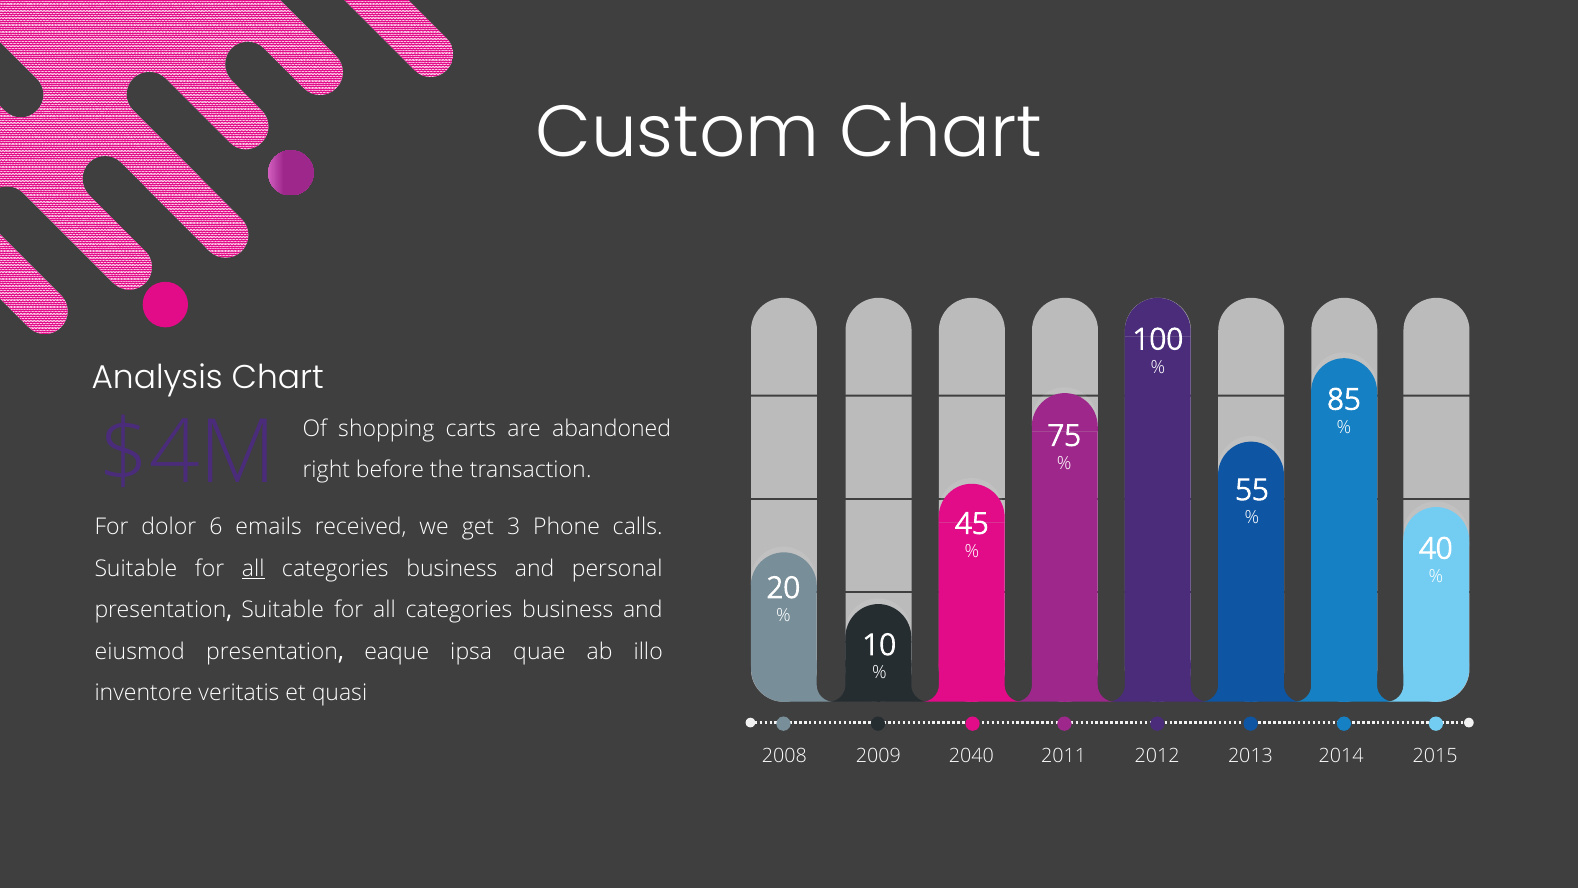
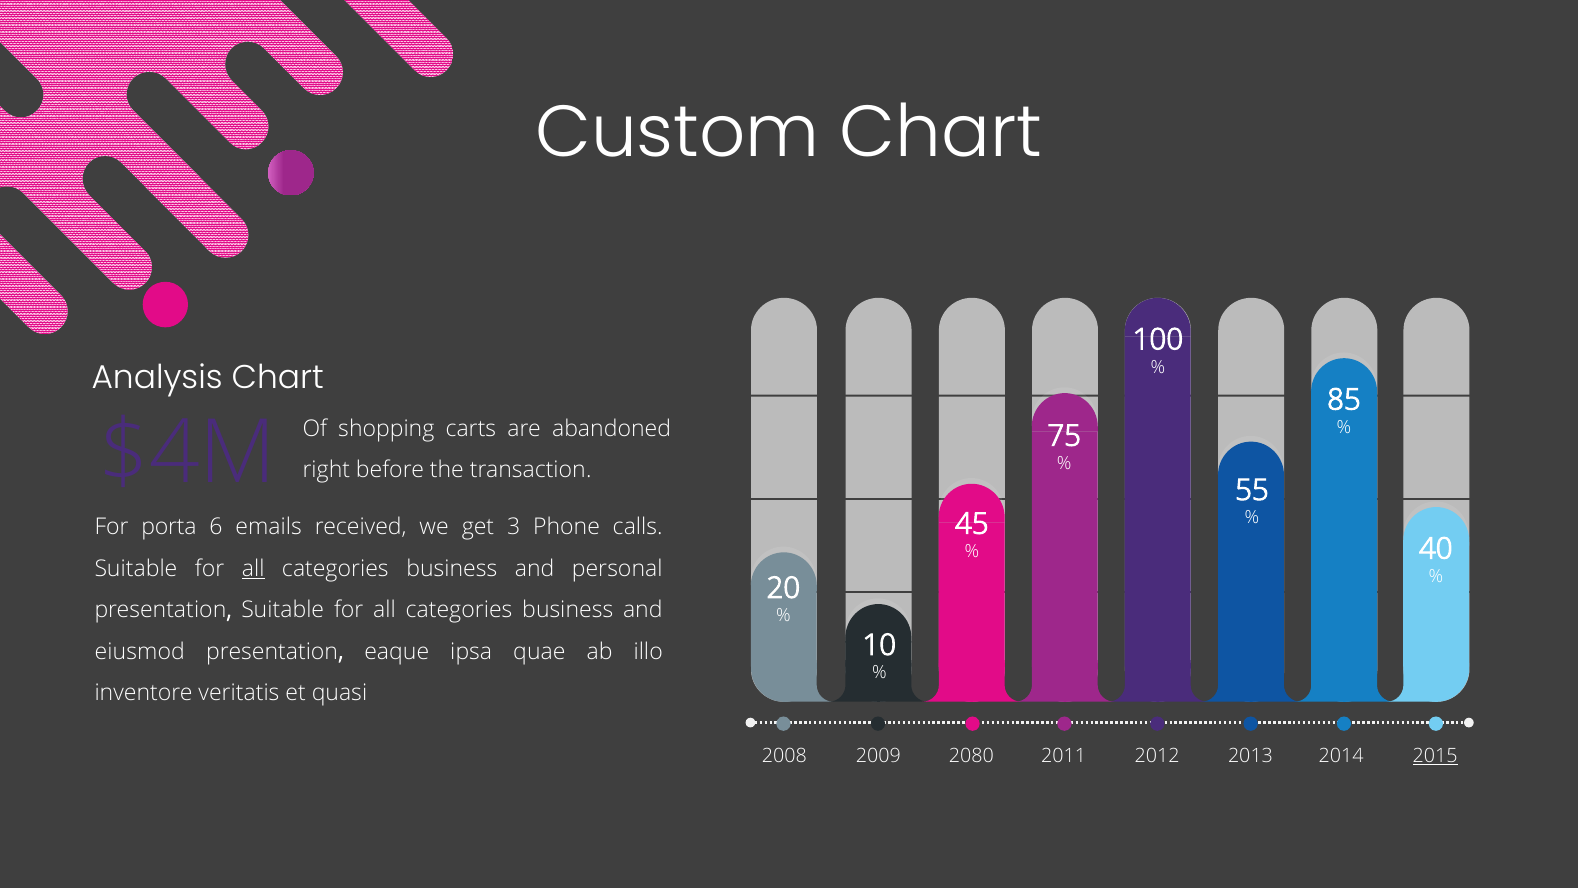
dolor: dolor -> porta (169, 527)
2040: 2040 -> 2080 (971, 756)
2015 underline: none -> present (1435, 756)
